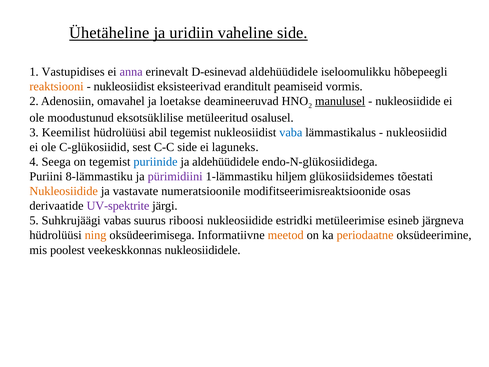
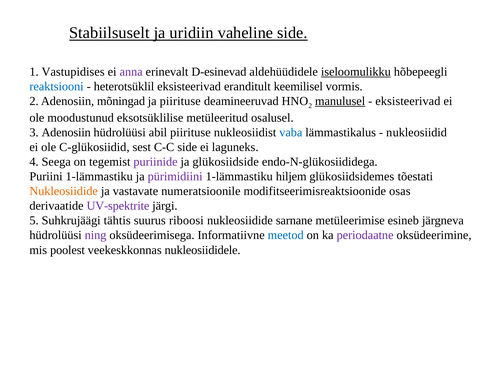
Ühetäheline: Ühetäheline -> Stabiilsuselt (109, 33)
iseloomulikku underline: none -> present (356, 72)
reaktsiooni colour: orange -> blue (57, 86)
nukleosiidist: nukleosiidist -> heterotsüklil (124, 86)
peamiseid: peamiseid -> keemilisel (298, 86)
omavahel: omavahel -> mõningad (121, 101)
ja loetakse: loetakse -> piirituse (180, 101)
nukleosiidide: nukleosiidide -> eksisteerivad (408, 101)
3 Keemilist: Keemilist -> Adenosiin (66, 132)
abil tegemist: tegemist -> piirituse (190, 132)
puriinide colour: blue -> purple (155, 162)
ja aldehüüdidele: aldehüüdidele -> glükosiidside (226, 162)
Puriini 8-lämmastiku: 8-lämmastiku -> 1-lämmastiku (99, 176)
vabas: vabas -> tähtis (117, 220)
estridki: estridki -> sarnane (294, 220)
ning colour: orange -> purple (96, 235)
meetod colour: orange -> blue (286, 235)
periodaatne colour: orange -> purple (365, 235)
